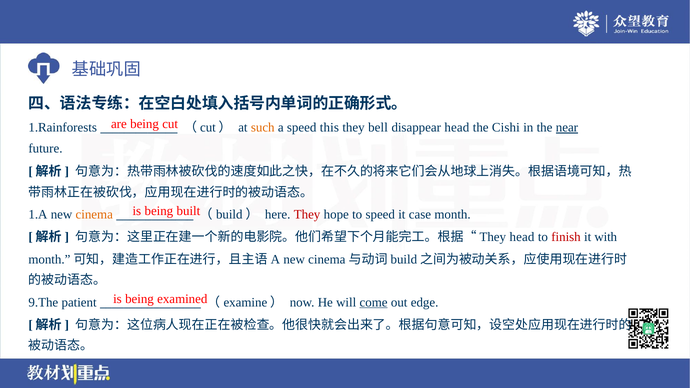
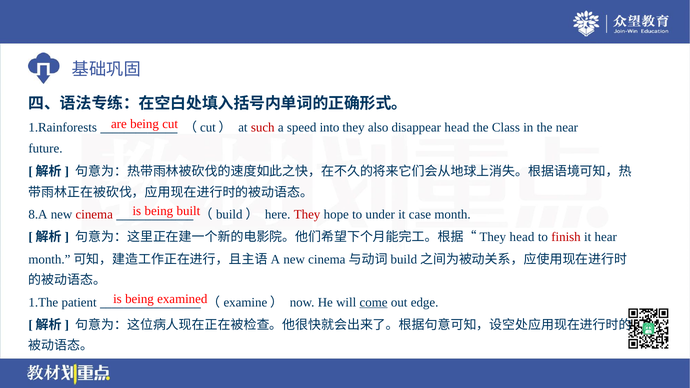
such colour: orange -> red (263, 128)
this: this -> into (330, 128)
bell: bell -> also (378, 128)
Cishi: Cishi -> Class (506, 128)
near underline: present -> none (567, 128)
1.A: 1.A -> 8.A (38, 215)
cinema colour: orange -> red (94, 215)
to speed: speed -> under (380, 215)
with: with -> hear (606, 237)
9.The: 9.The -> 1.The (43, 302)
